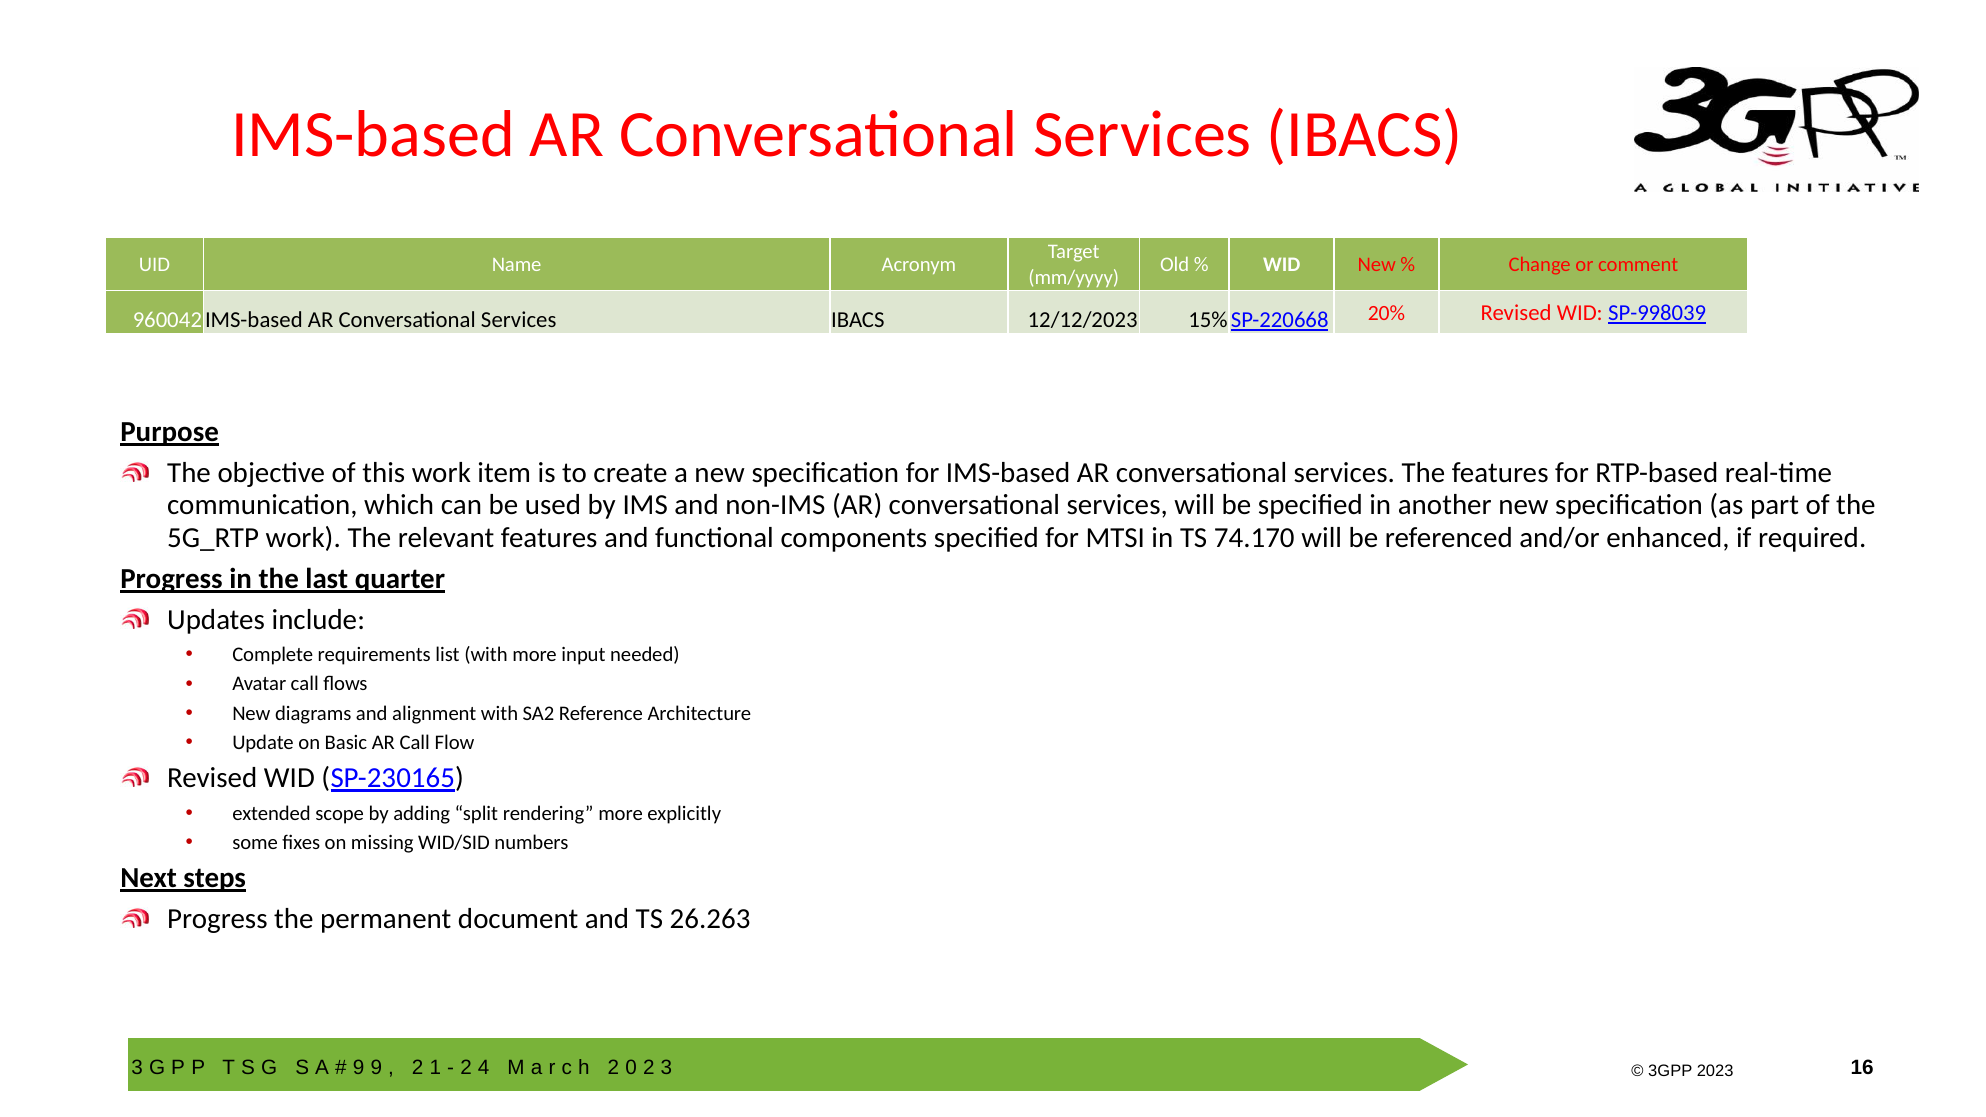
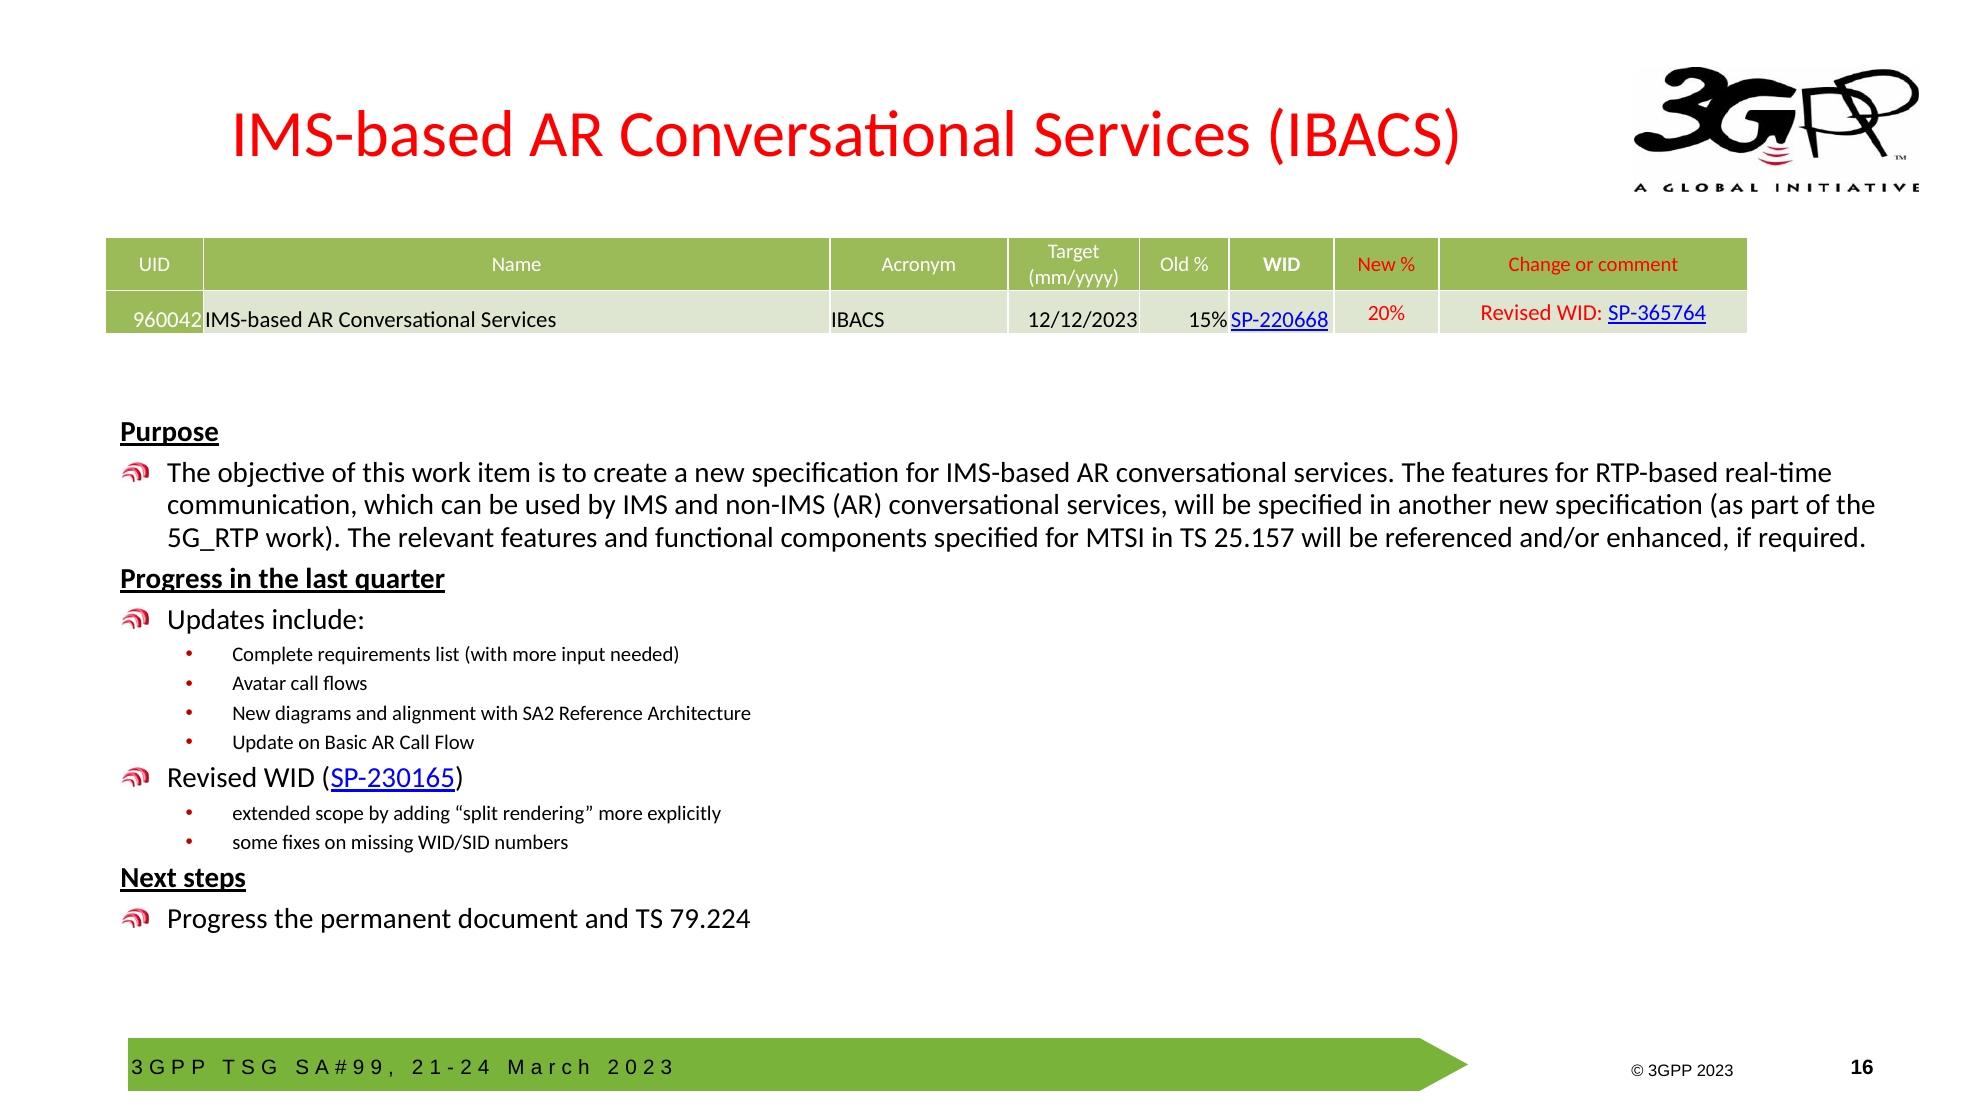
SP-998039: SP-998039 -> SP-365764 (1657, 313)
74.170: 74.170 -> 25.157 (1254, 538)
26.263: 26.263 -> 79.224 (710, 919)
